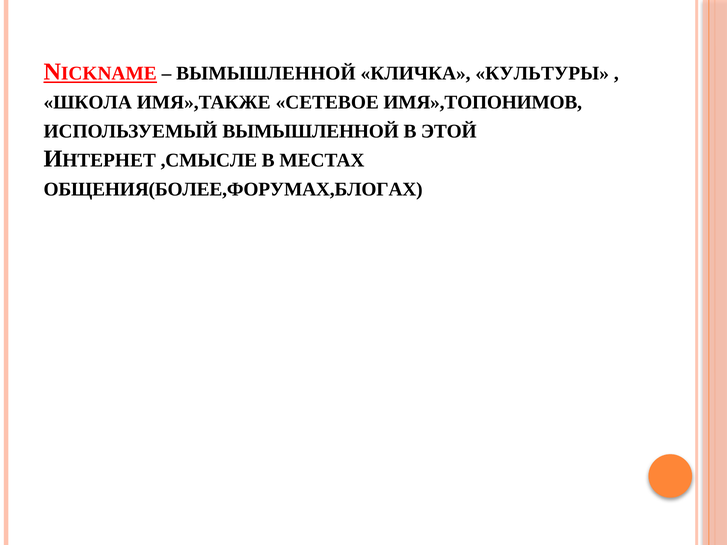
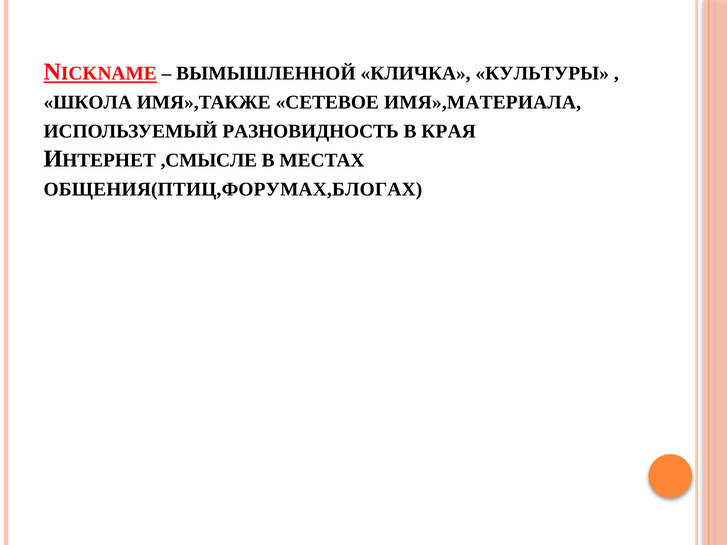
ИМЯ»,ТОПОНИМОВ: ИМЯ»,ТОПОНИМОВ -> ИМЯ»,МАТЕРИАЛА (483, 102)
ИСПОЛЬЗУЕМЫЙ ВЫМЫШЛЕННОЙ: ВЫМЫШЛЕННОЙ -> РАЗНОВИДНОСТЬ (311, 132)
ЭТОЙ: ЭТОЙ -> КРАЯ (449, 132)
ОБЩЕНИЯ(БОЛЕЕ,ФОРУМАХ,БЛОГАХ: ОБЩЕНИЯ(БОЛЕЕ,ФОРУМАХ,БЛОГАХ -> ОБЩЕНИЯ(ПТИЦ,ФОРУМАХ,БЛОГАХ (233, 190)
